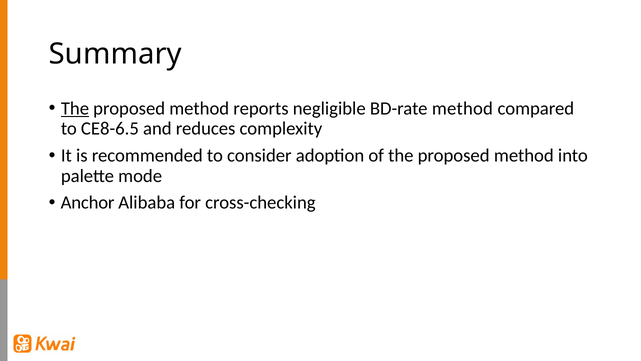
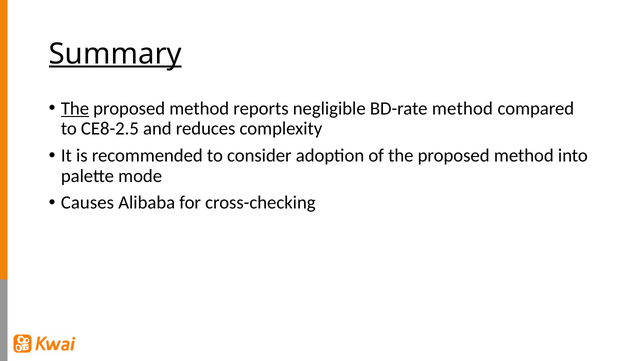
Summary underline: none -> present (115, 54)
CE8-6.5: CE8-6.5 -> CE8-2.5 (110, 129)
Anchor: Anchor -> Causes (87, 203)
